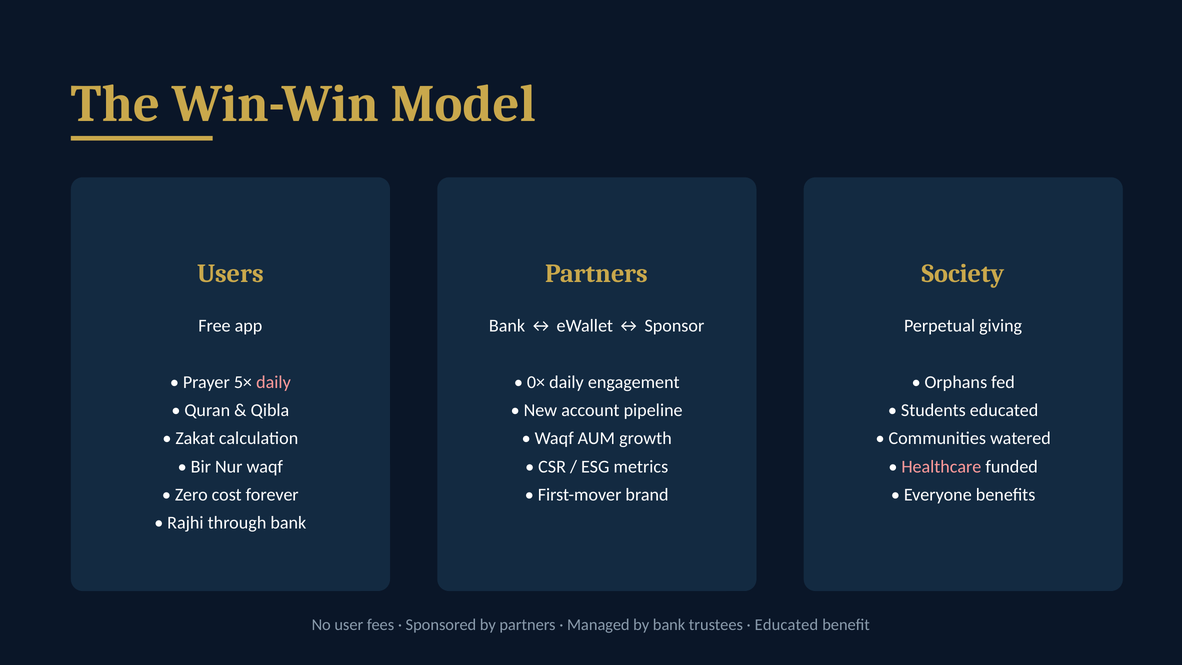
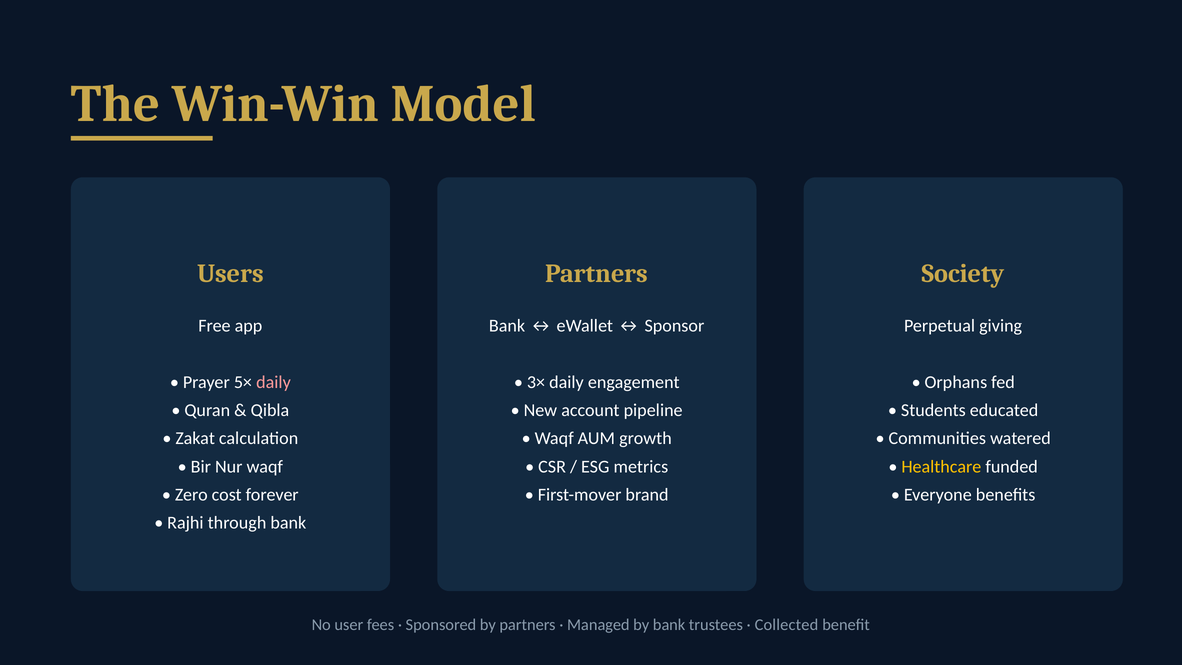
0×: 0× -> 3× (536, 382)
Healthcare colour: pink -> yellow (941, 467)
Educated: Educated -> Collected (786, 625)
